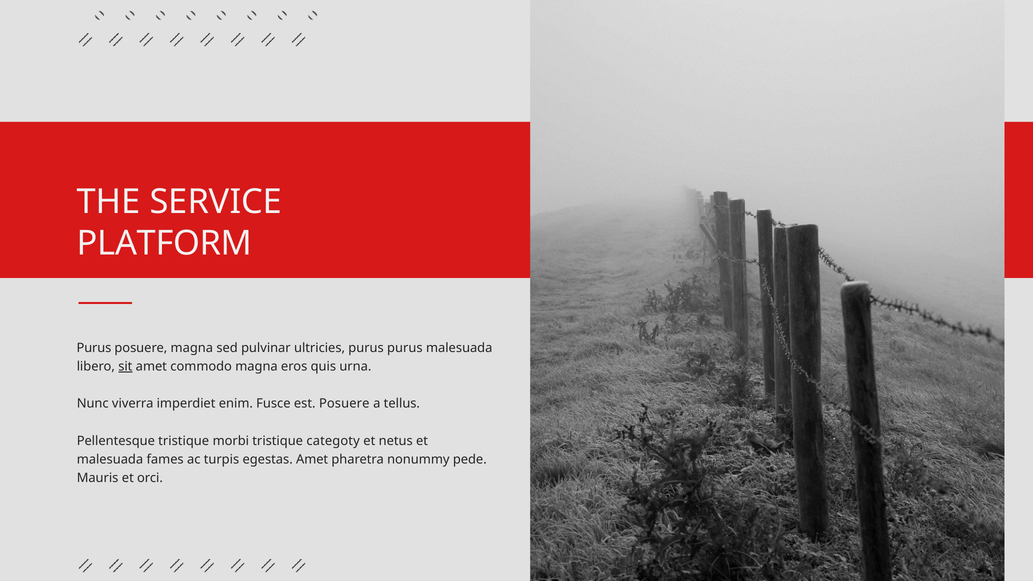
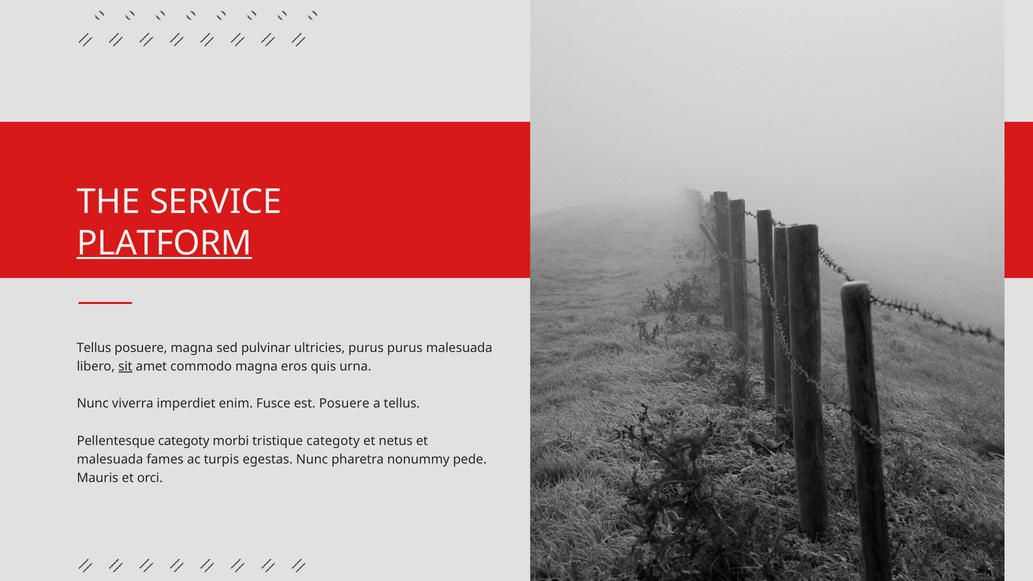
PLATFORM underline: none -> present (164, 243)
Purus: Purus -> Tellus (94, 348)
Pellentesque tristique: tristique -> categoty (184, 441)
egestas Amet: Amet -> Nunc (312, 459)
